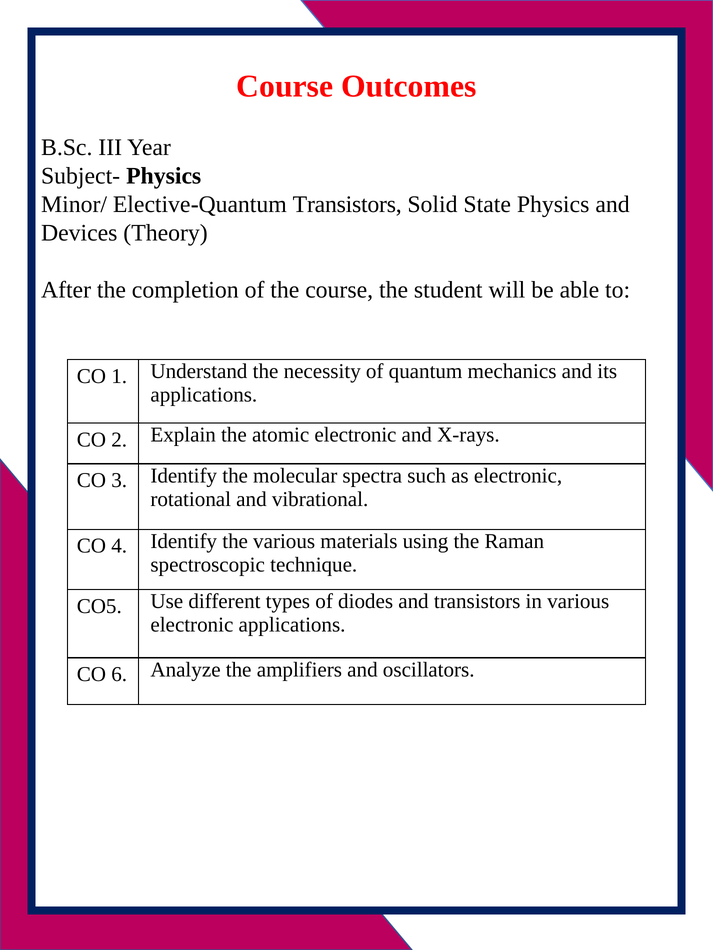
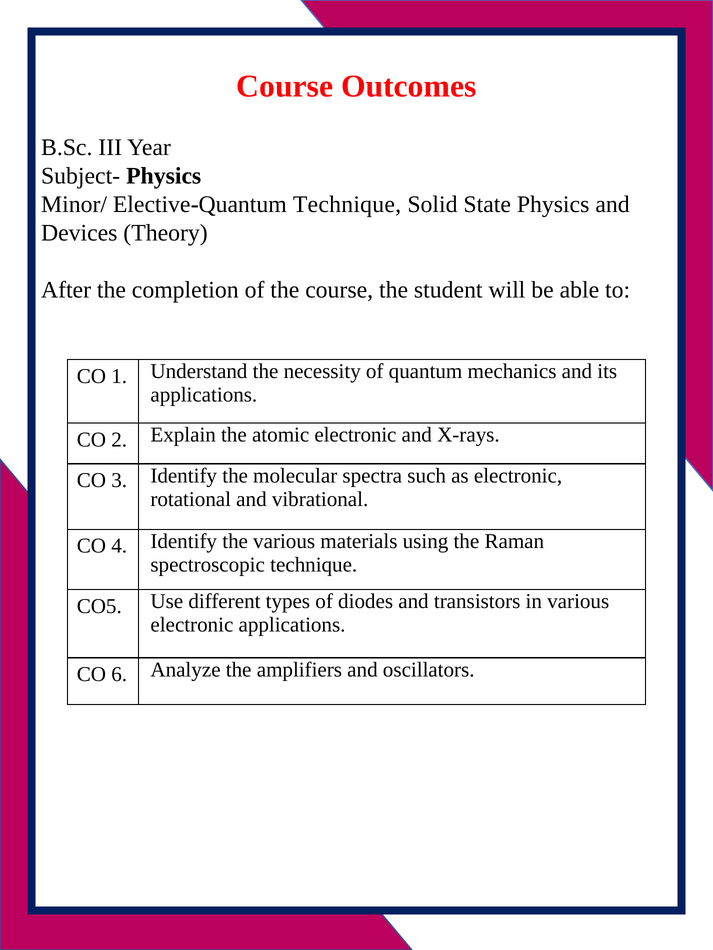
Elective-Quantum Transistors: Transistors -> Technique (347, 204)
